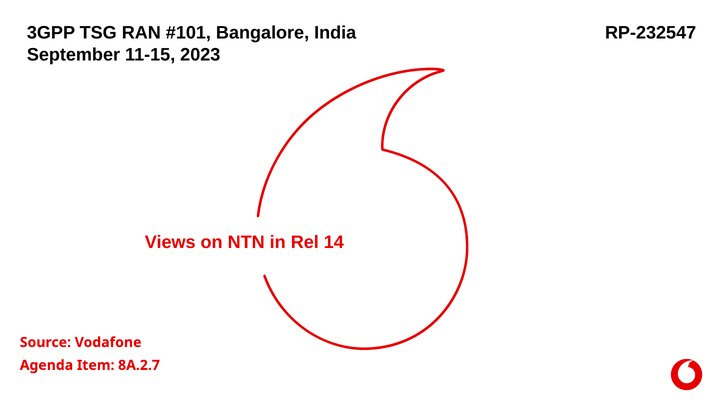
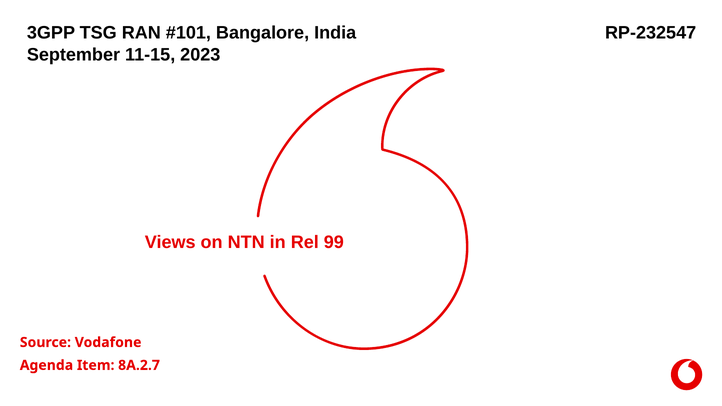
14: 14 -> 99 (334, 242)
